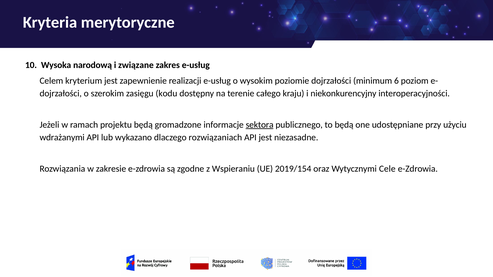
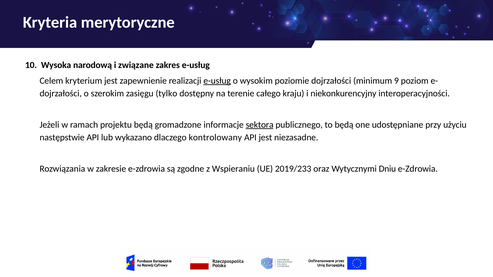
e-usług underline: none -> present (217, 81)
6: 6 -> 9 (396, 81)
kodu: kodu -> tylko (166, 93)
wdrażanymi: wdrażanymi -> następstwie (62, 138)
rozwiązaniach: rozwiązaniach -> kontrolowany (215, 138)
2019/154: 2019/154 -> 2019/233 (293, 169)
Cele: Cele -> Dniu (387, 169)
